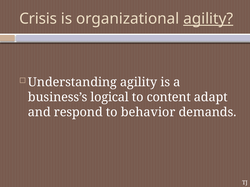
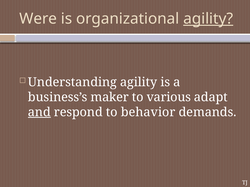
Crisis: Crisis -> Were (38, 19)
logical: logical -> maker (110, 97)
content: content -> various (169, 97)
and underline: none -> present (39, 112)
